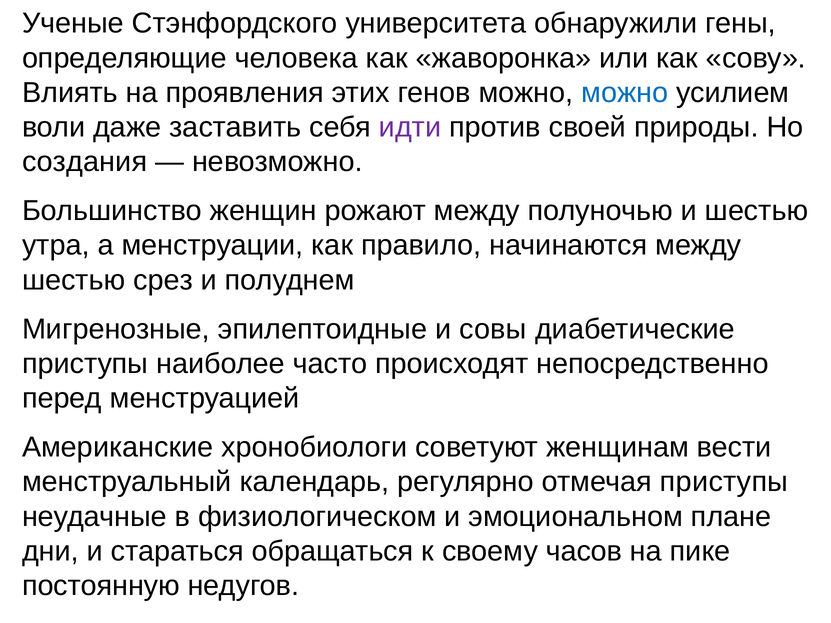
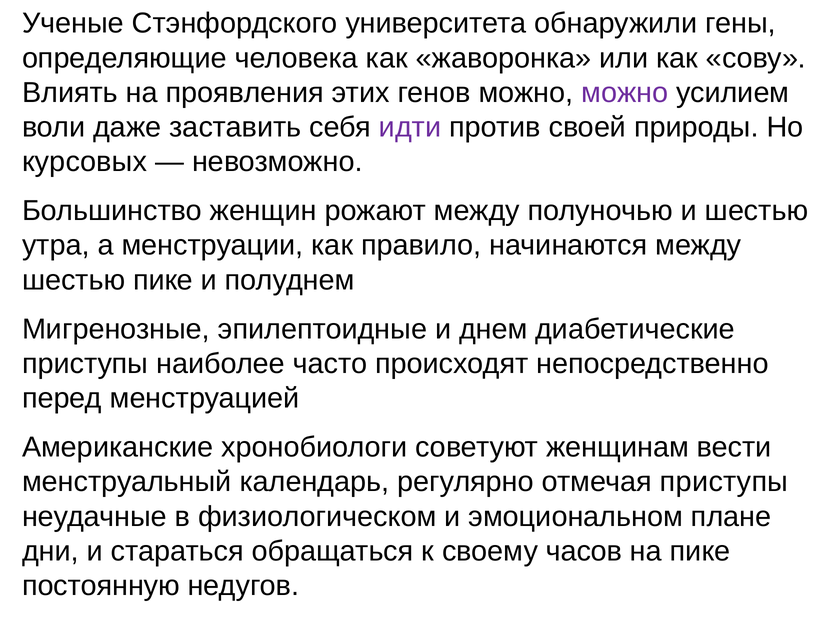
можно colour: blue -> purple (625, 93)
создания: создания -> курсовых (85, 162)
шестью срез: срез -> пике (163, 280)
совы: совы -> днем (493, 329)
